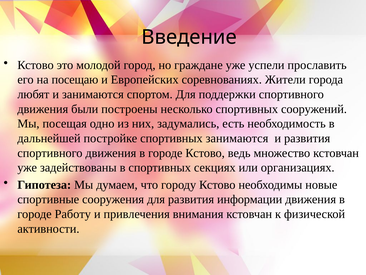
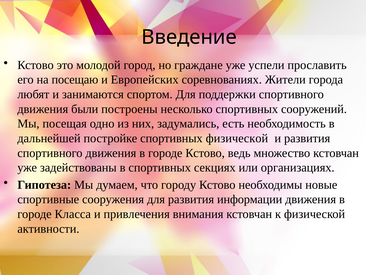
спортивных занимаются: занимаются -> физической (237, 138)
Работу: Работу -> Класса (73, 214)
